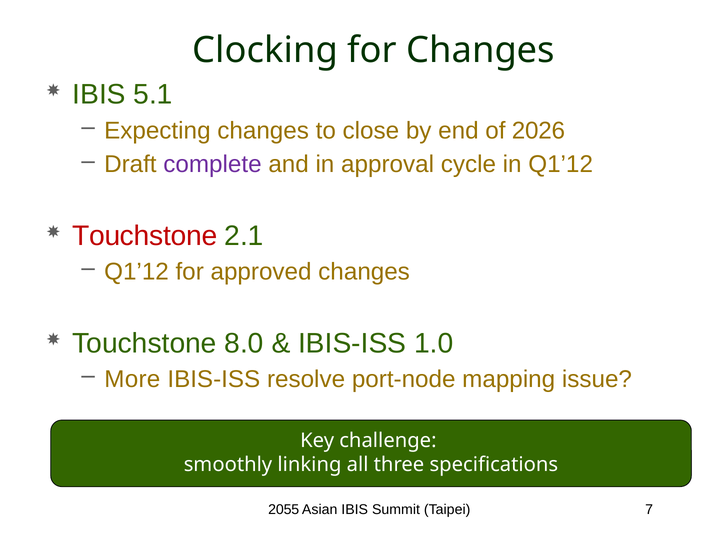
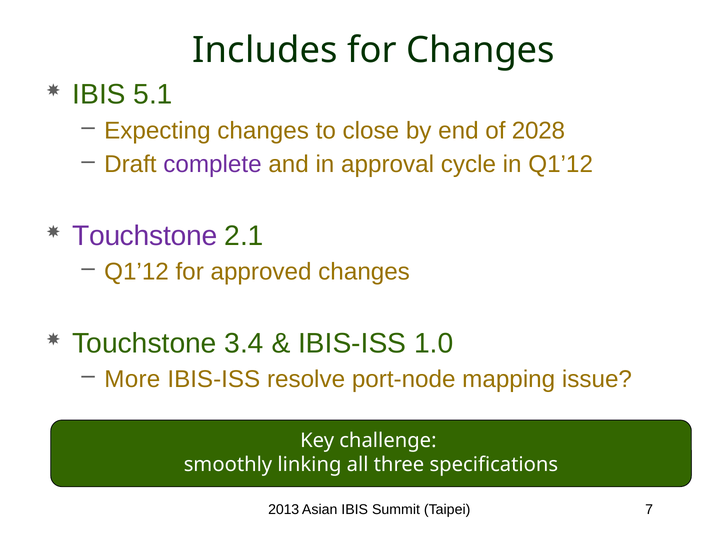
Clocking: Clocking -> Includes (265, 51)
2026: 2026 -> 2028 (538, 131)
Touchstone colour: red -> purple (145, 236)
8.0: 8.0 -> 3.4 (244, 343)
2055: 2055 -> 2013 (284, 510)
